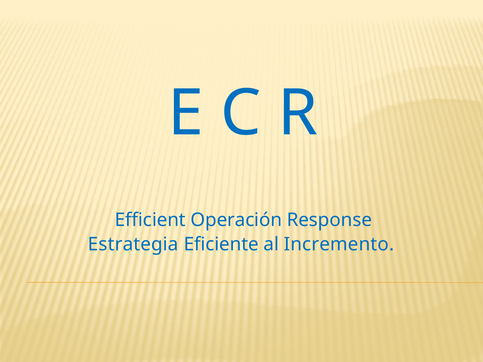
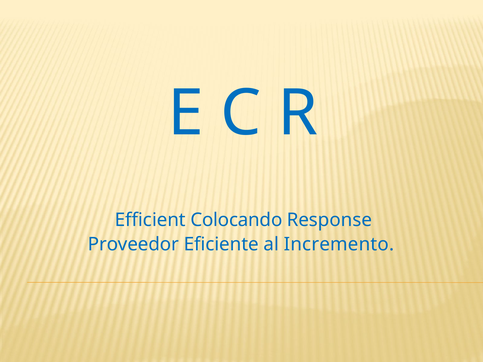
Operación: Operación -> Colocando (236, 220)
Estrategia: Estrategia -> Proveedor (133, 244)
